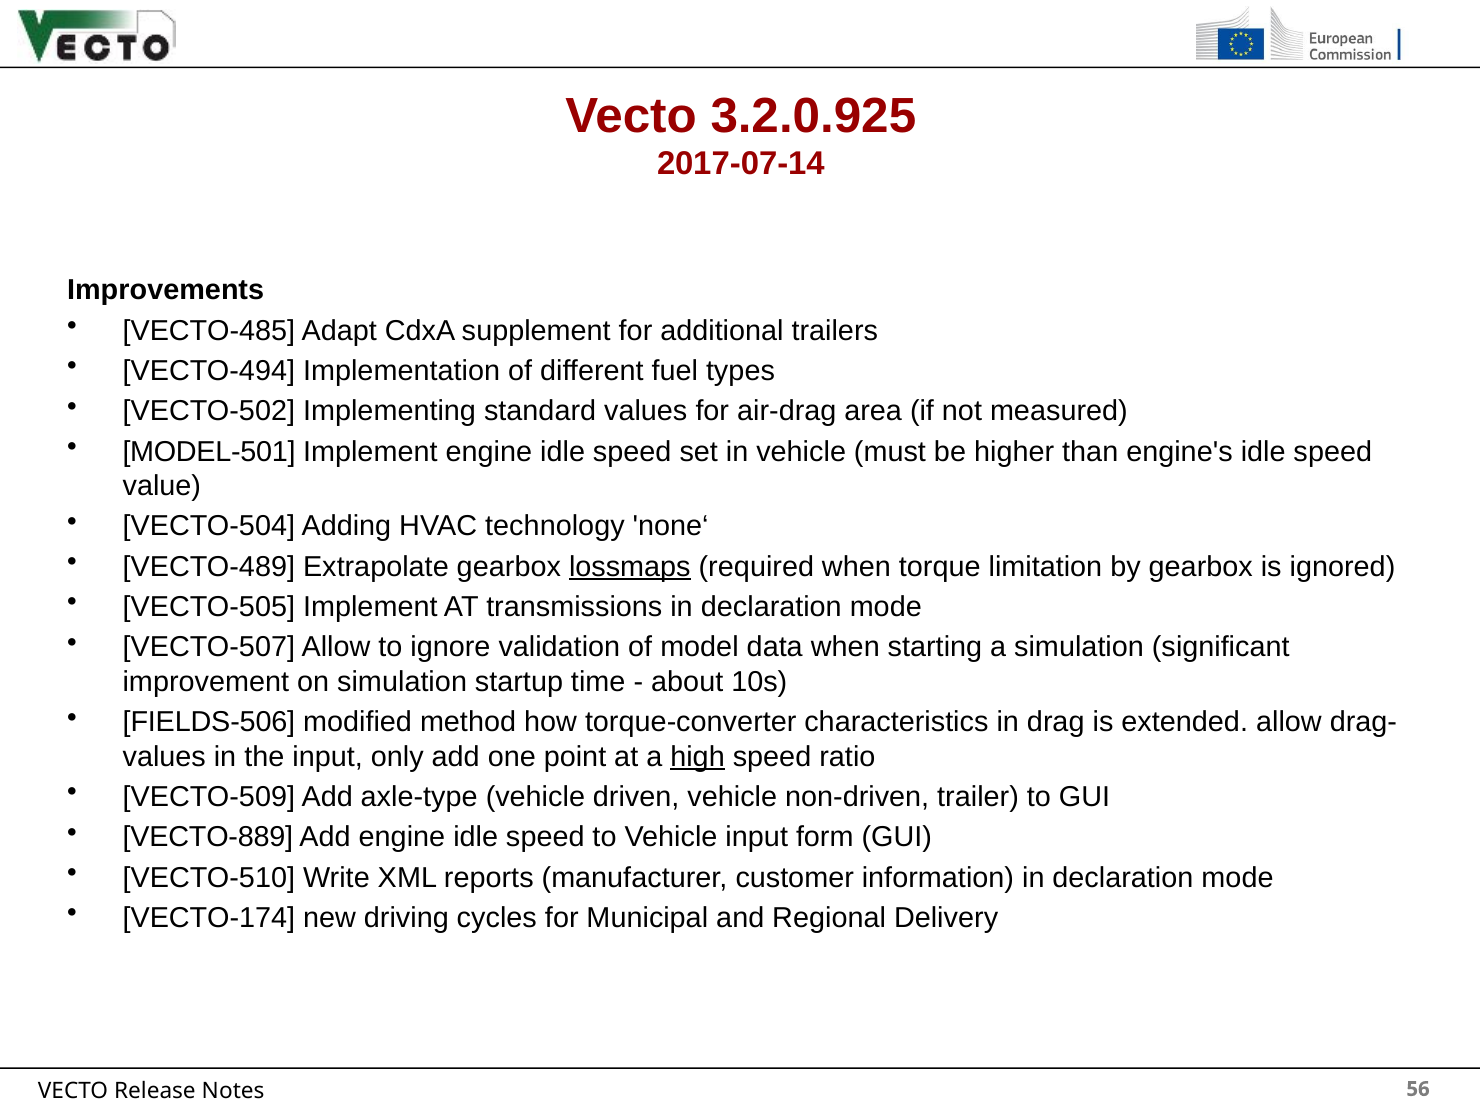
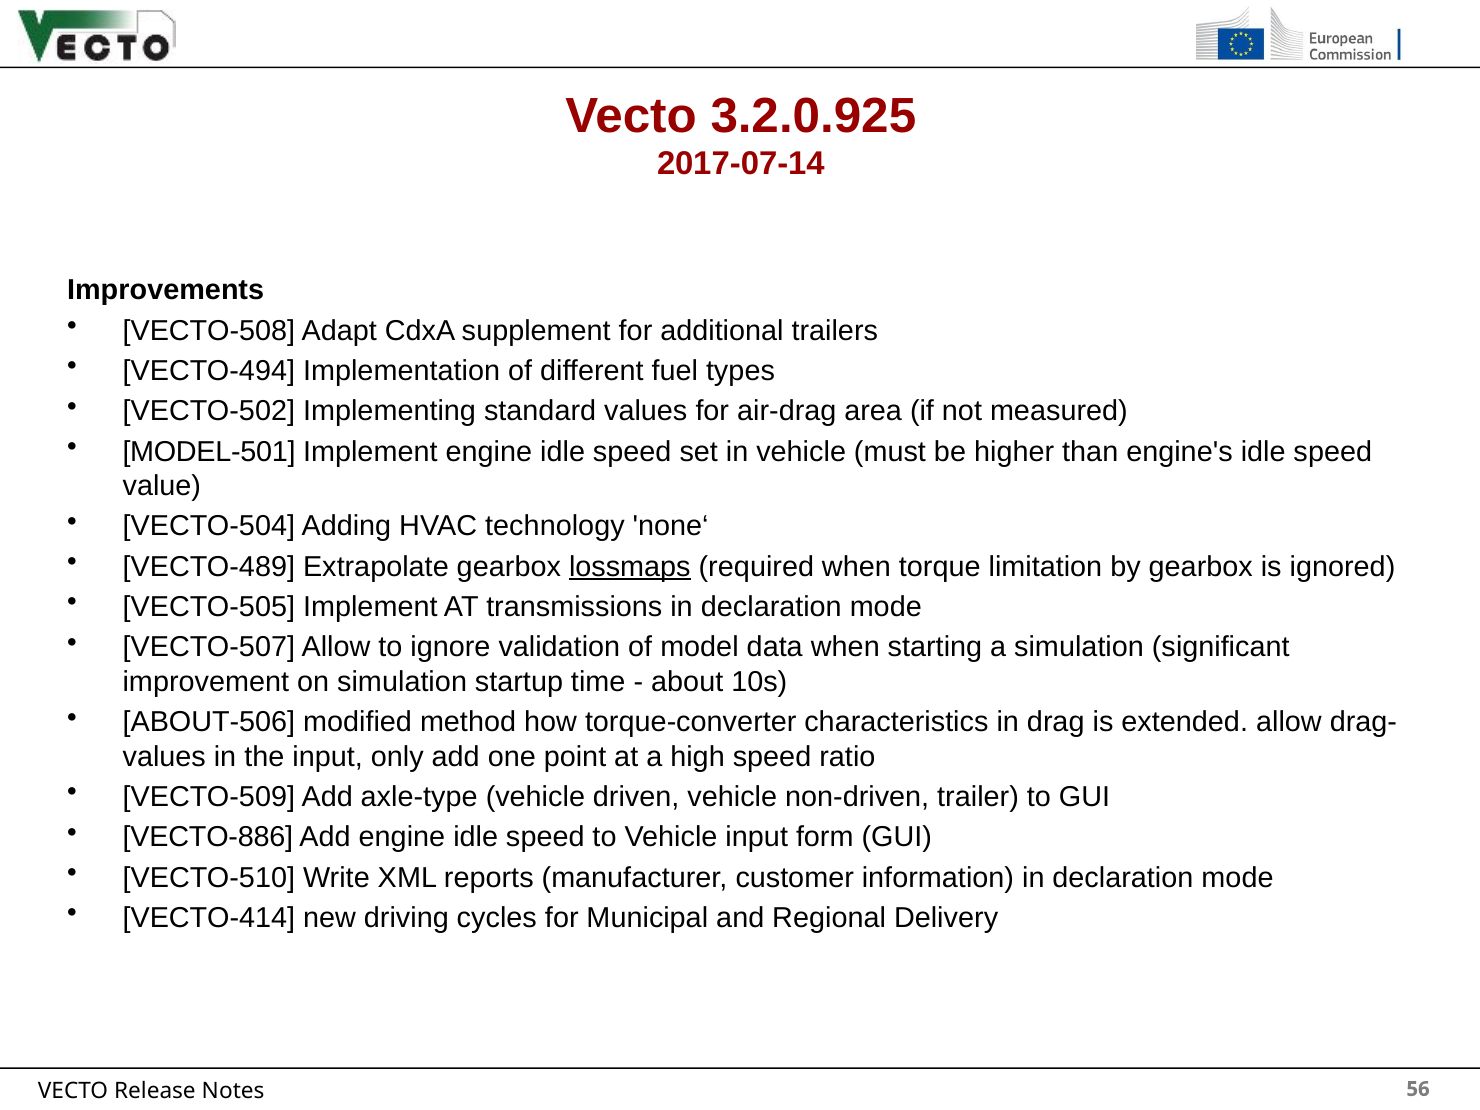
VECTO-485: VECTO-485 -> VECTO-508 (209, 331)
FIELDS-506: FIELDS-506 -> ABOUT-506 (209, 722)
high underline: present -> none (698, 757)
VECTO-889: VECTO-889 -> VECTO-886 (208, 837)
VECTO-174: VECTO-174 -> VECTO-414 (209, 918)
